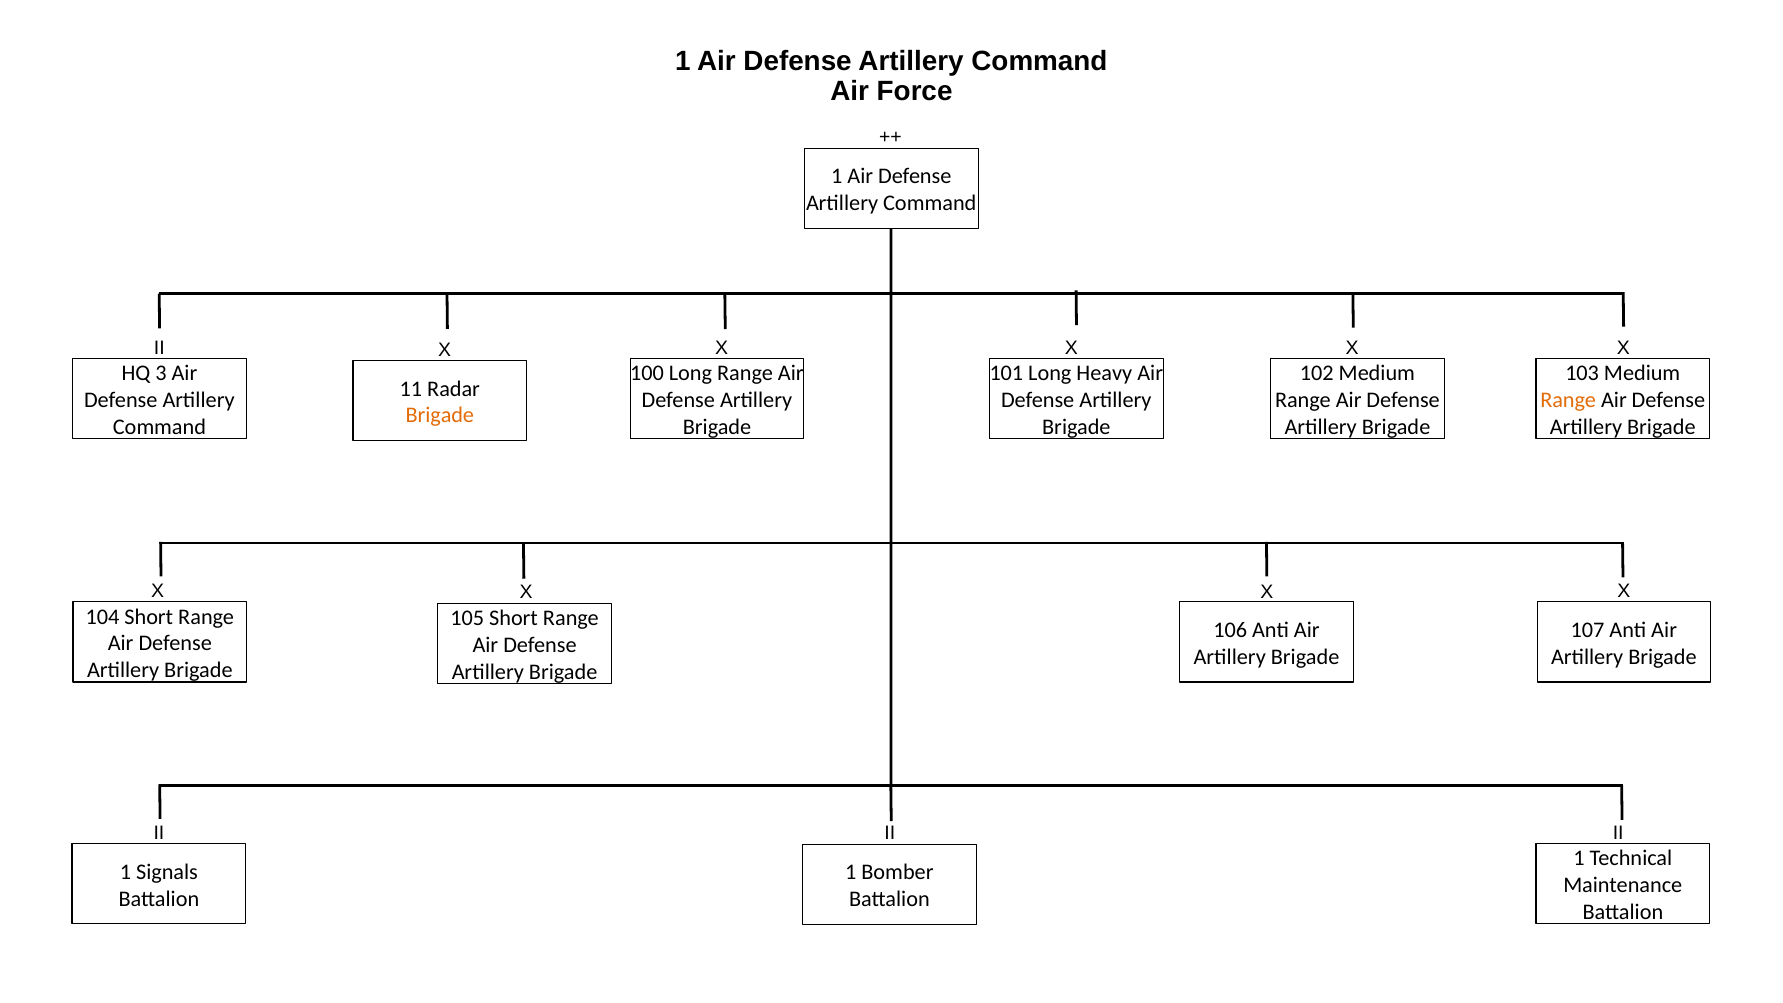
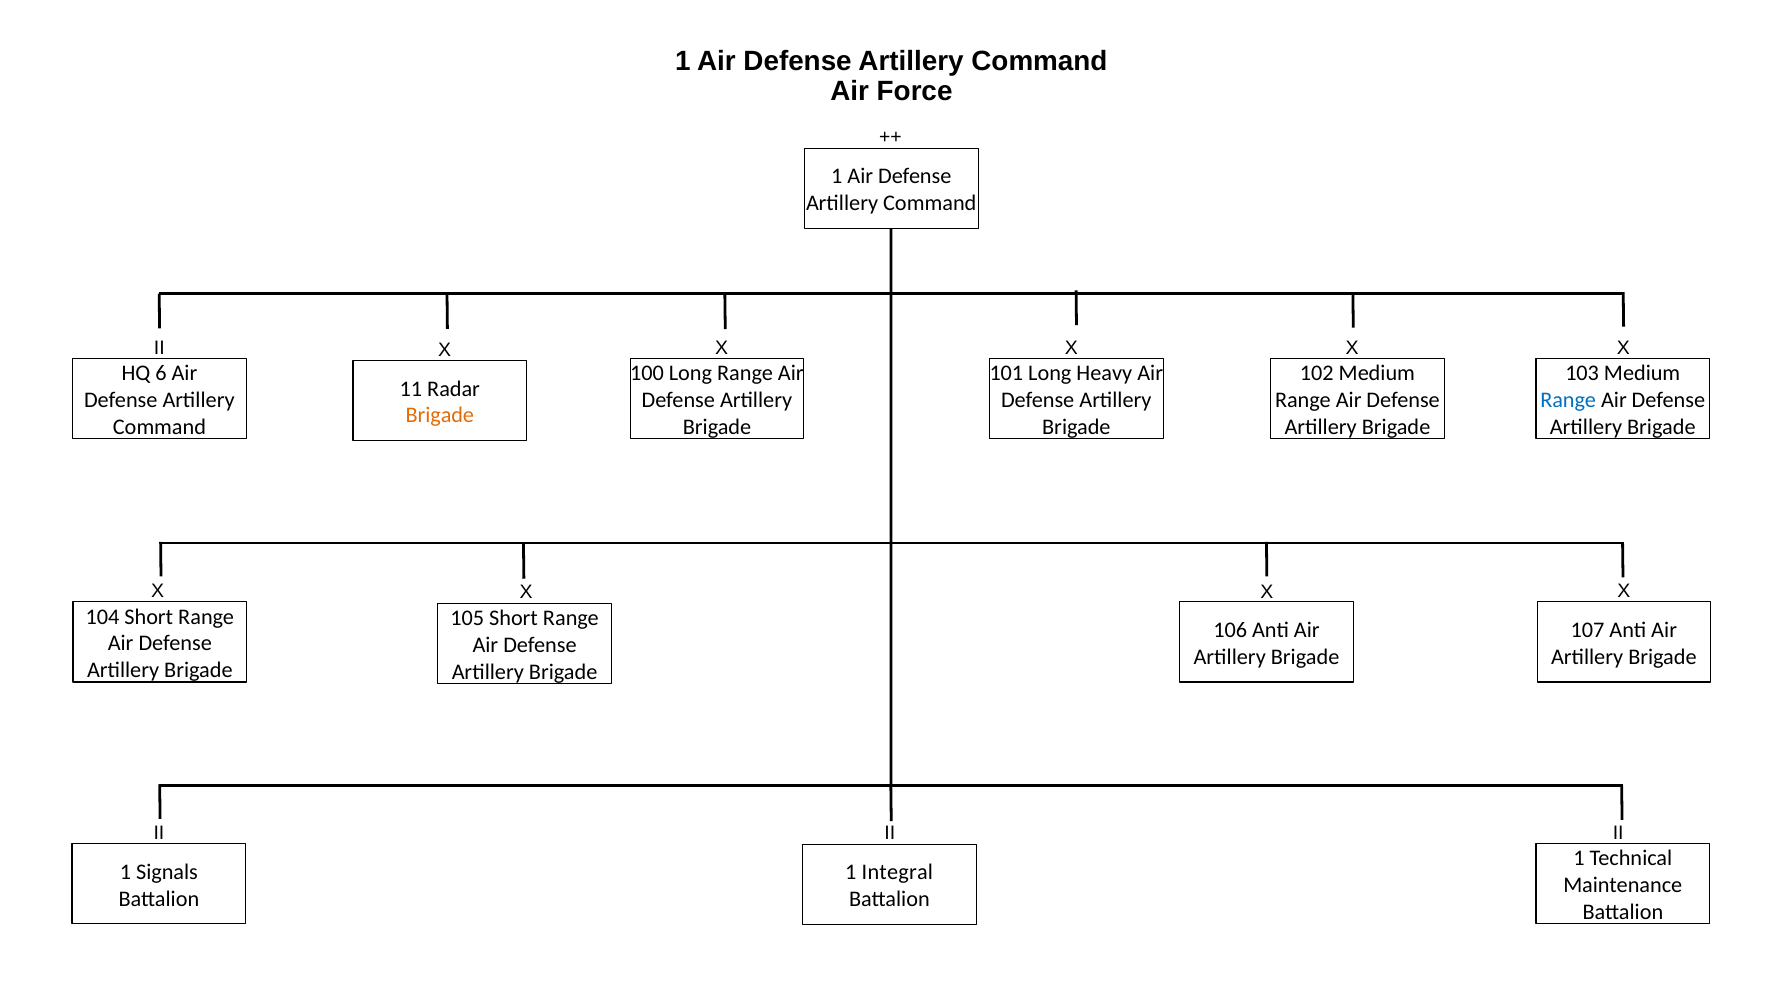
3: 3 -> 6 (161, 374)
Range colour: orange -> blue (1568, 400)
Bomber: Bomber -> Integral (897, 872)
